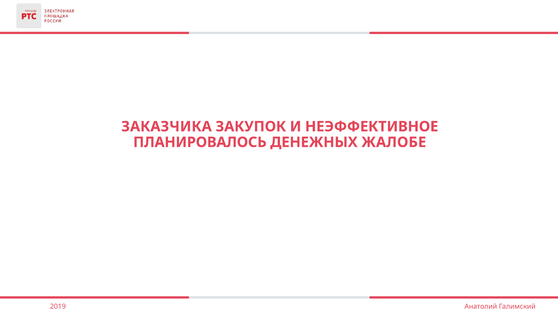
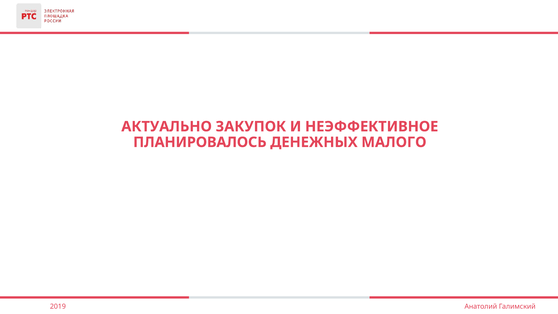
ЗАКАЗЧИКА: ЗАКАЗЧИКА -> АКТУАЛЬНО (167, 127)
ЖАЛОБЕ: ЖАЛОБЕ -> МАЛОГО (394, 142)
